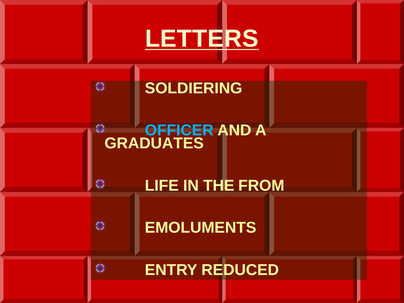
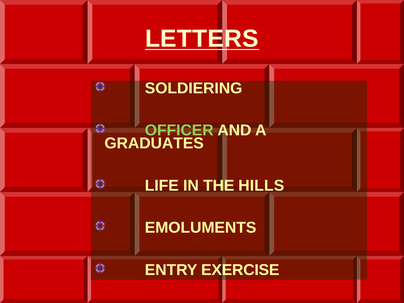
OFFICER colour: light blue -> light green (179, 130)
FROM: FROM -> HILLS (261, 186)
REDUCED: REDUCED -> EXERCISE (240, 270)
